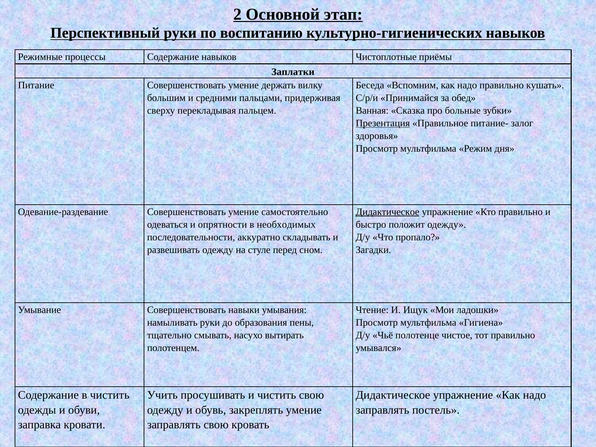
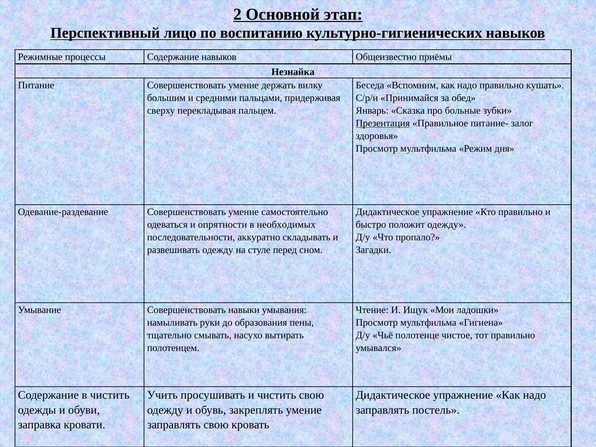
Перспективный руки: руки -> лицо (180, 33)
Чистоплотные: Чистоплотные -> Общеизвестно (386, 57)
Заплатки: Заплатки -> Незнайка (293, 72)
Ванная: Ванная -> Январь (372, 111)
Дидактическое underline: present -> none (388, 212)
